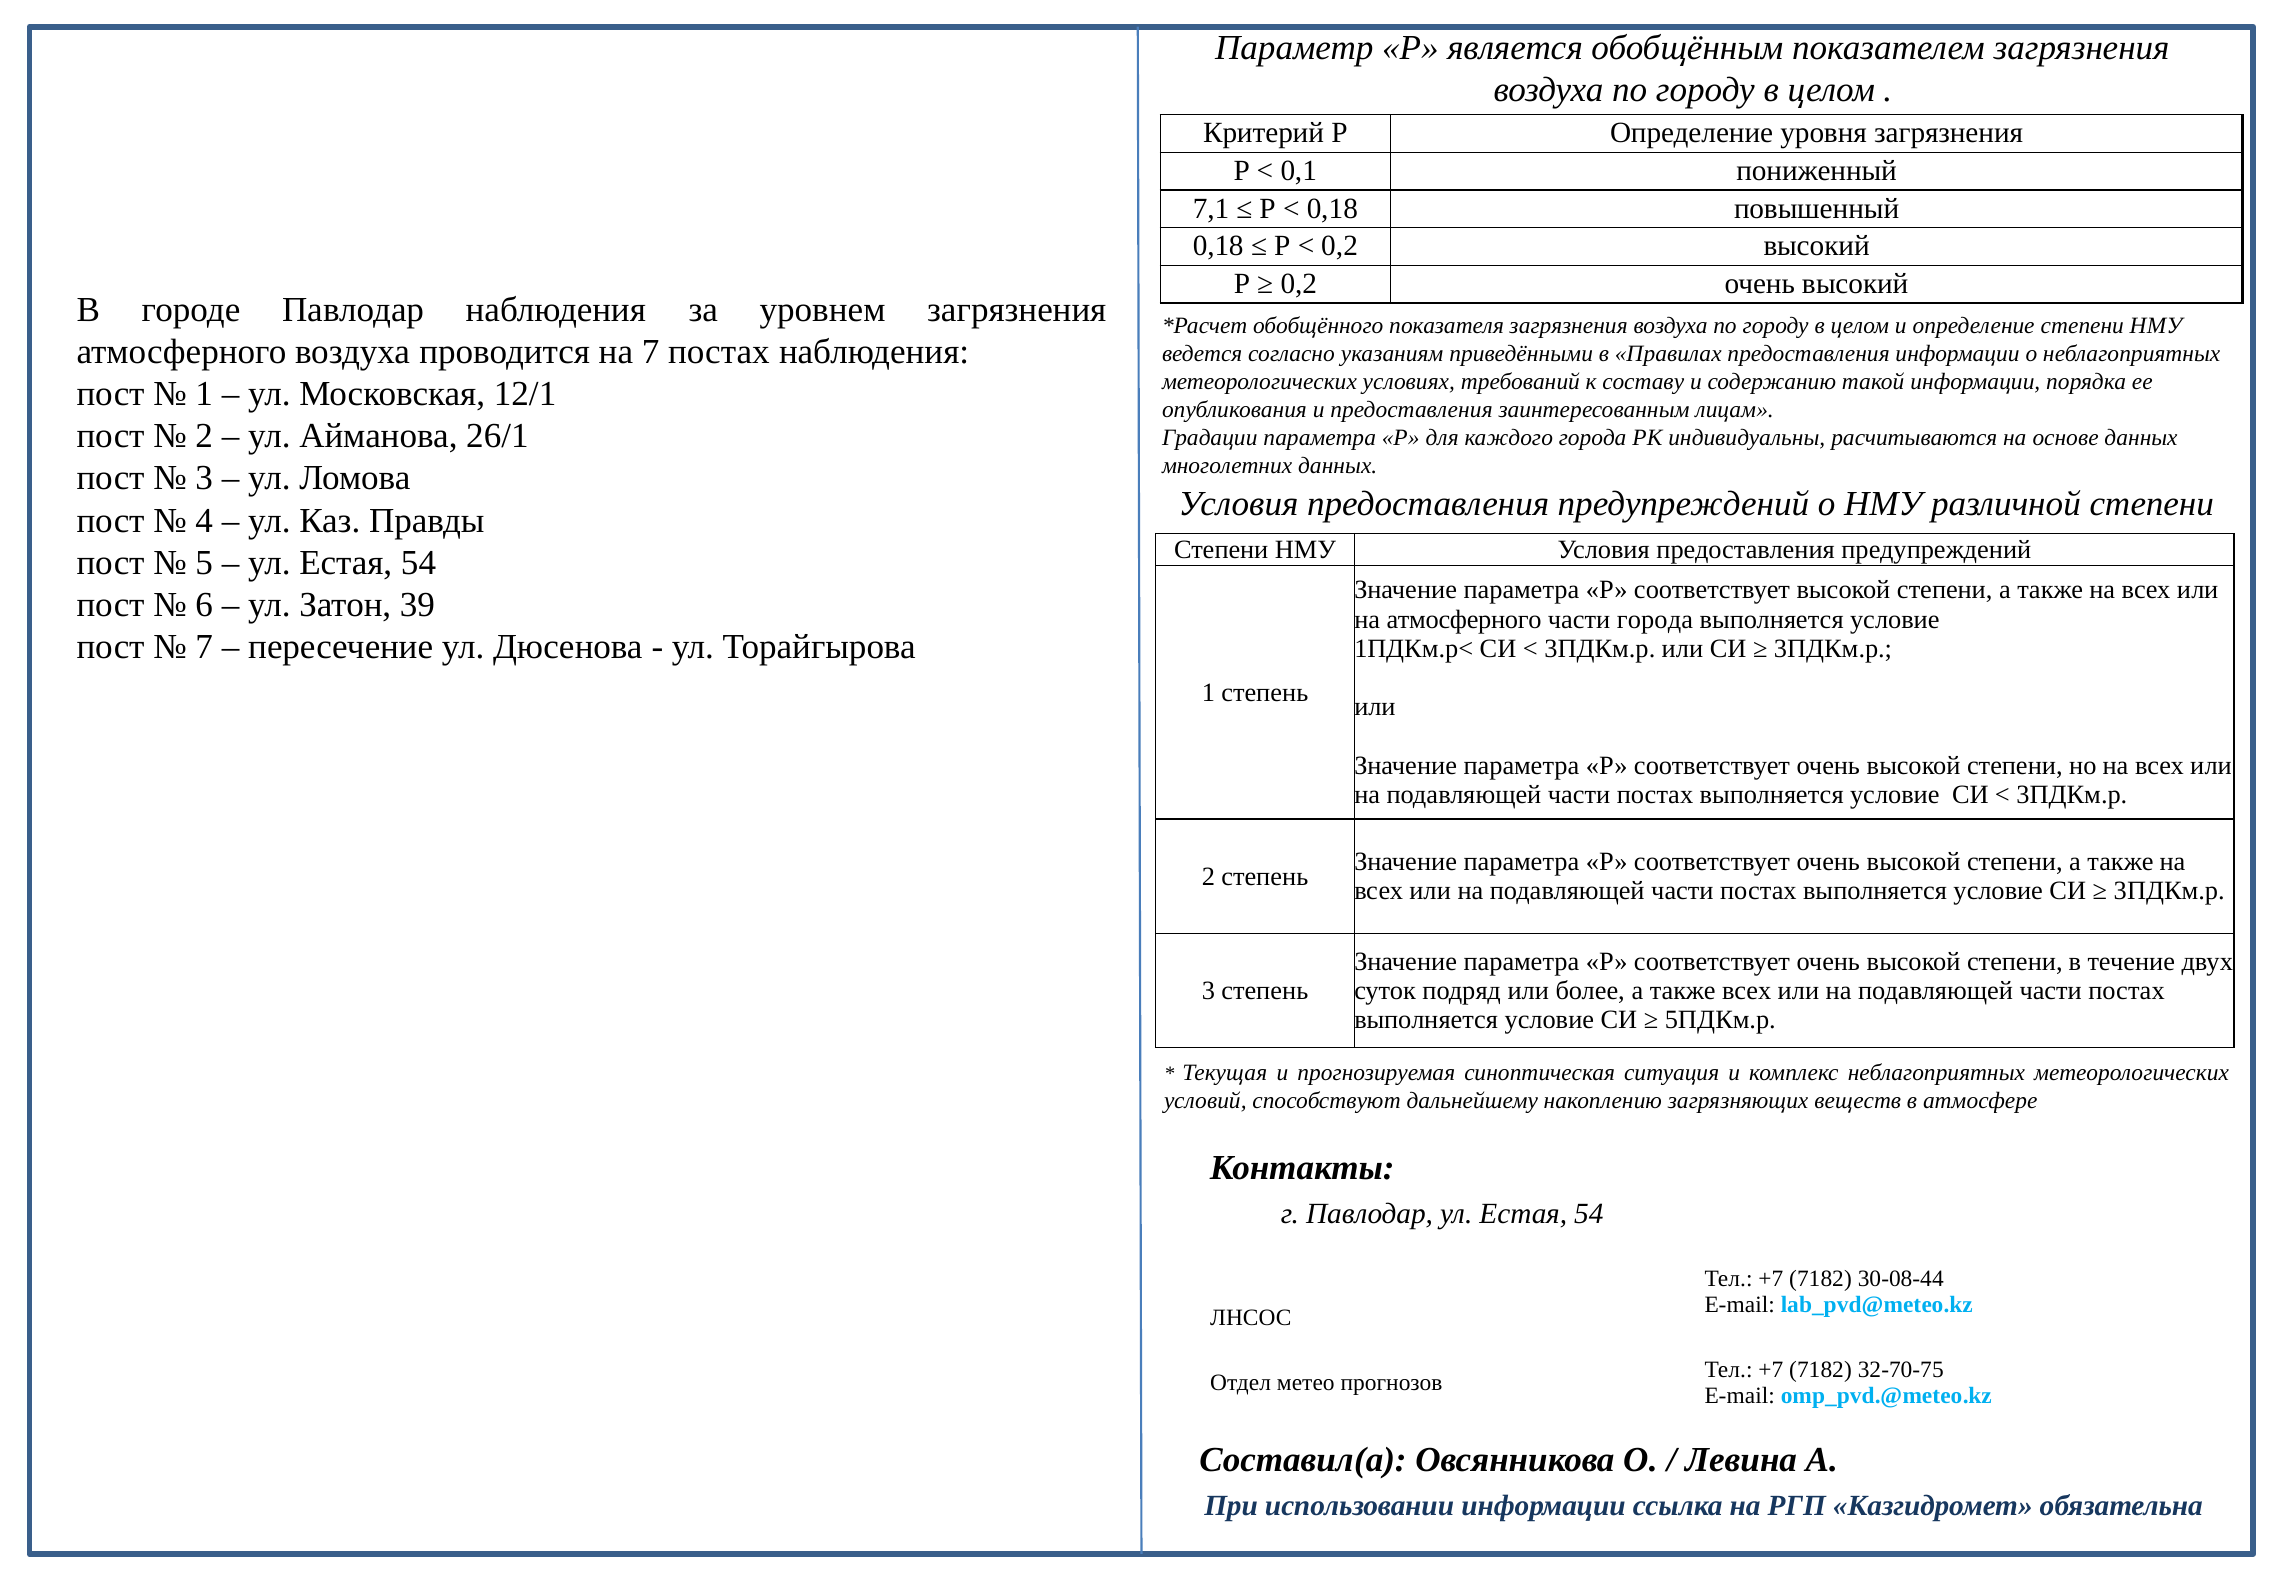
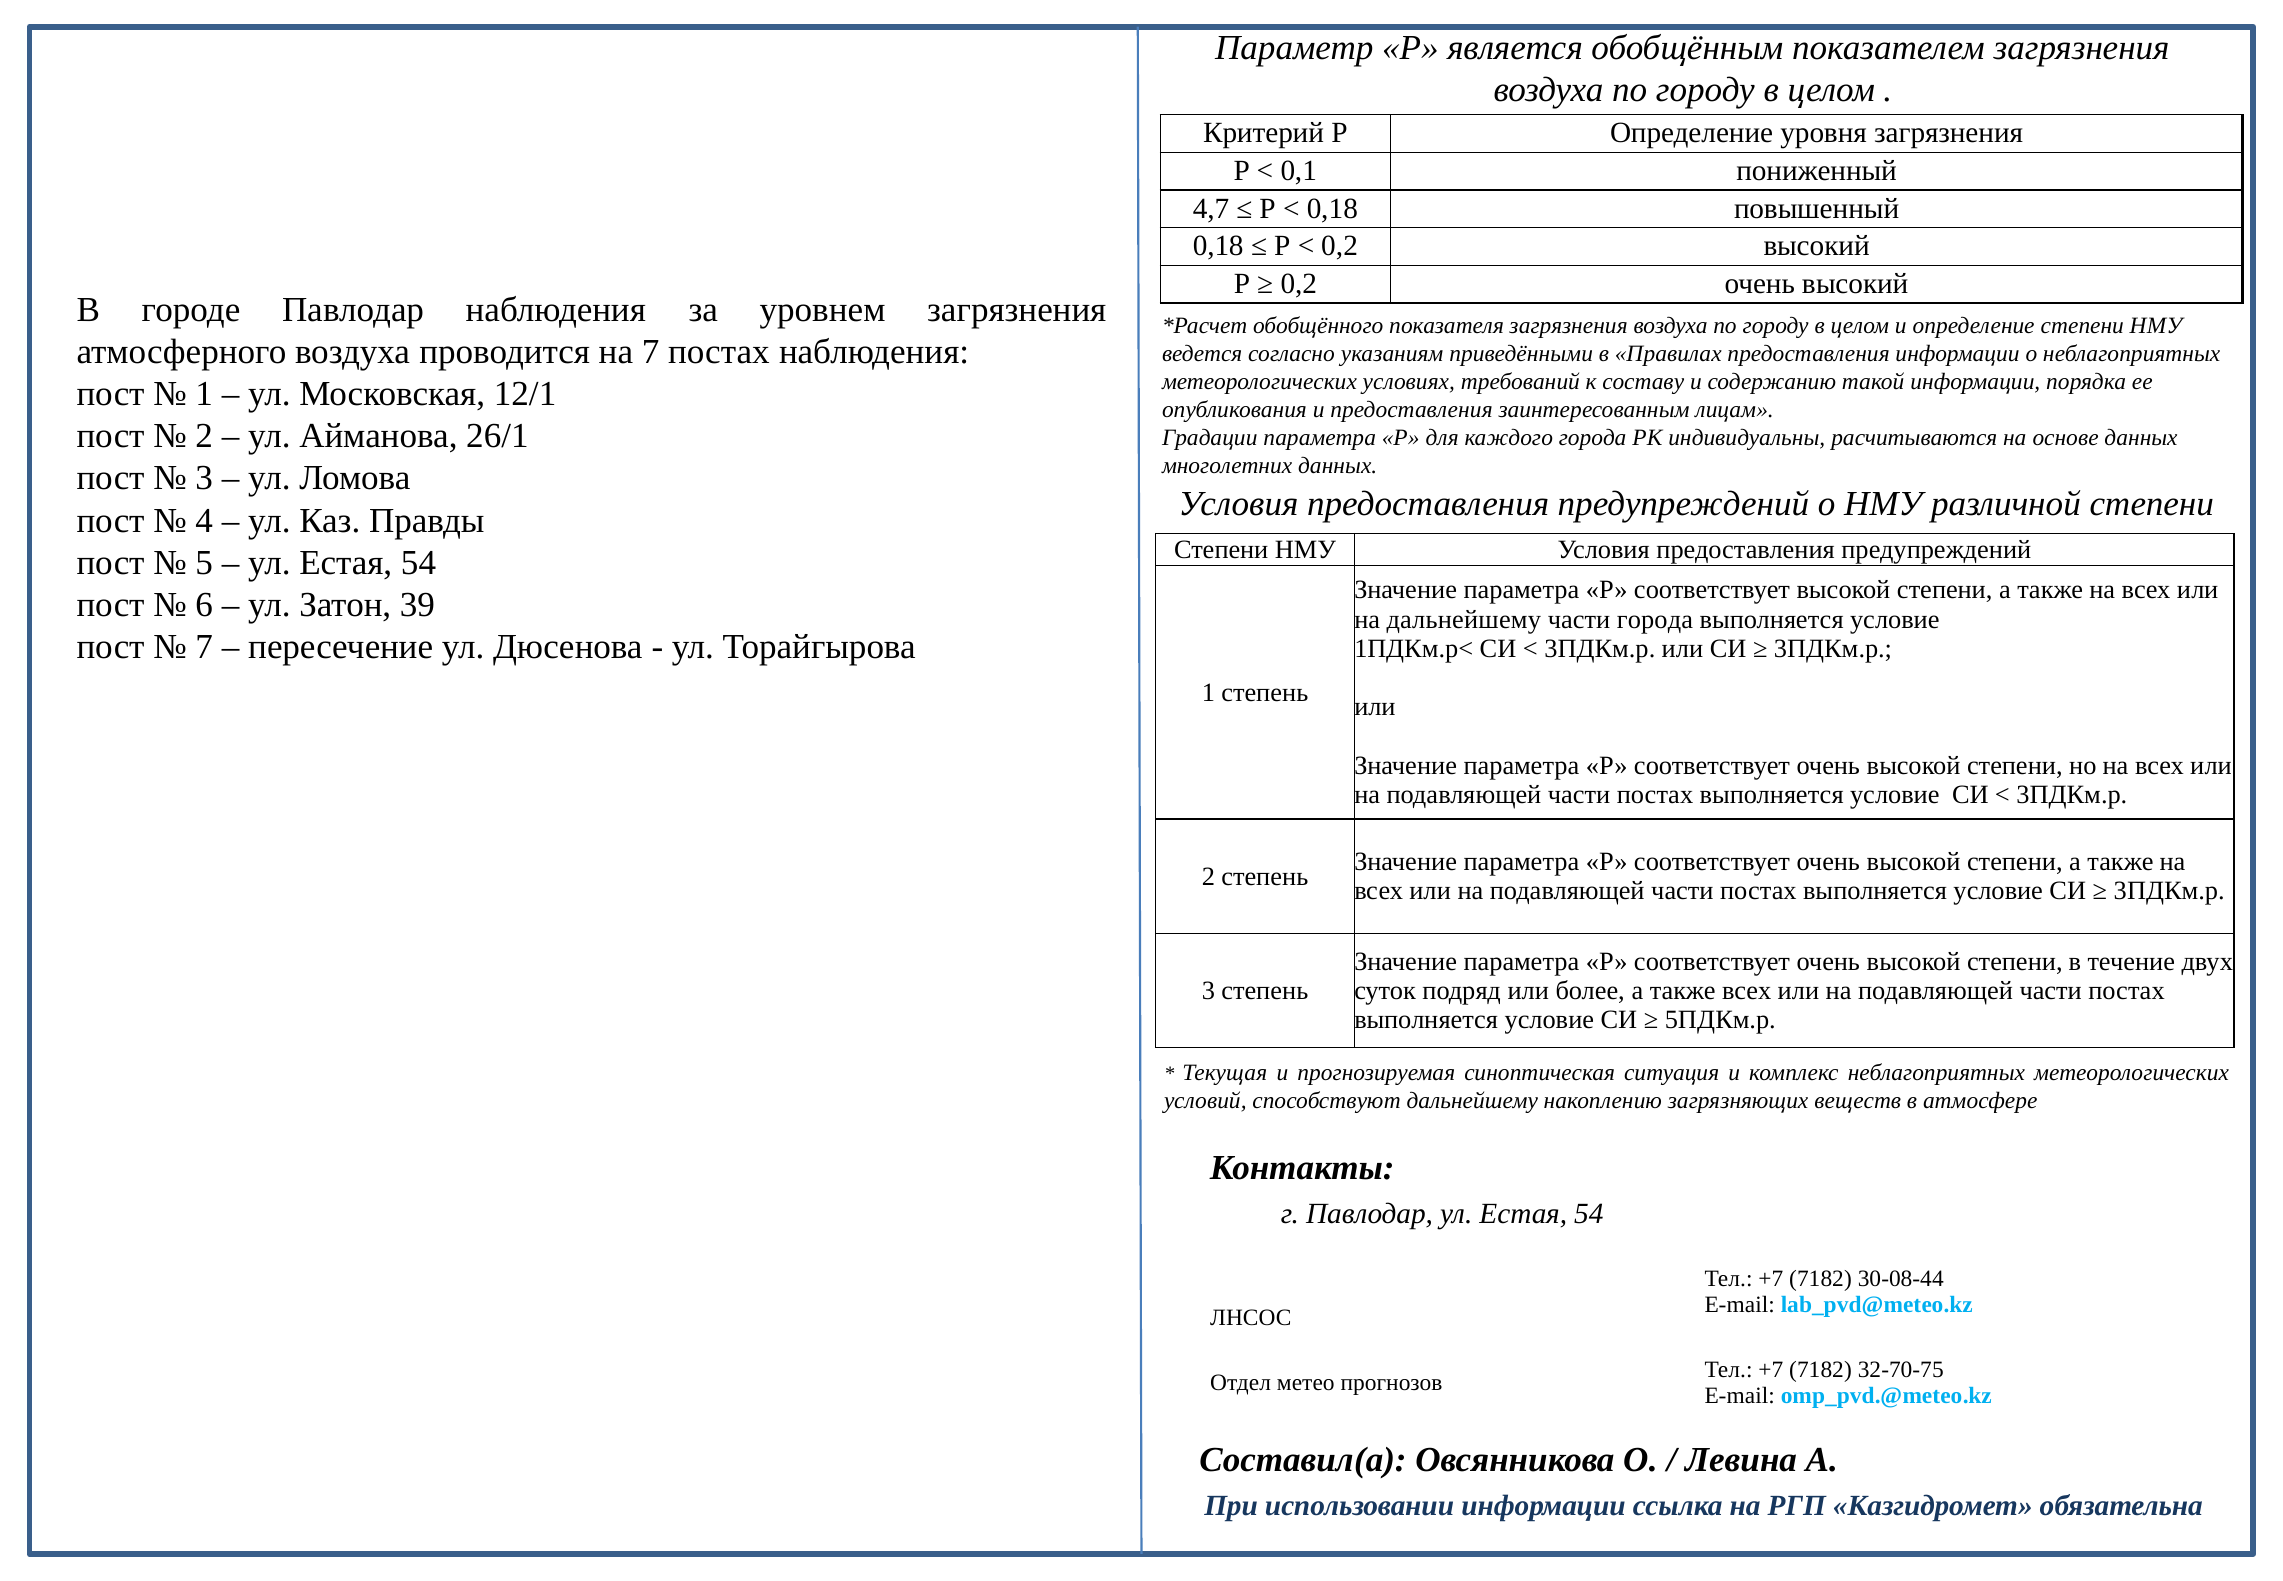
7,1: 7,1 -> 4,7 (1211, 209)
на атмосферного: атмосферного -> дальнейшему (1464, 619)
